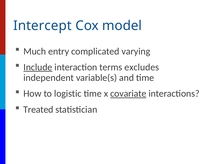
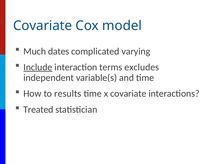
Intercept: Intercept -> Covariate (43, 26)
entry: entry -> dates (59, 51)
logistic: logistic -> results (68, 93)
covariate underline: present -> none (128, 93)
